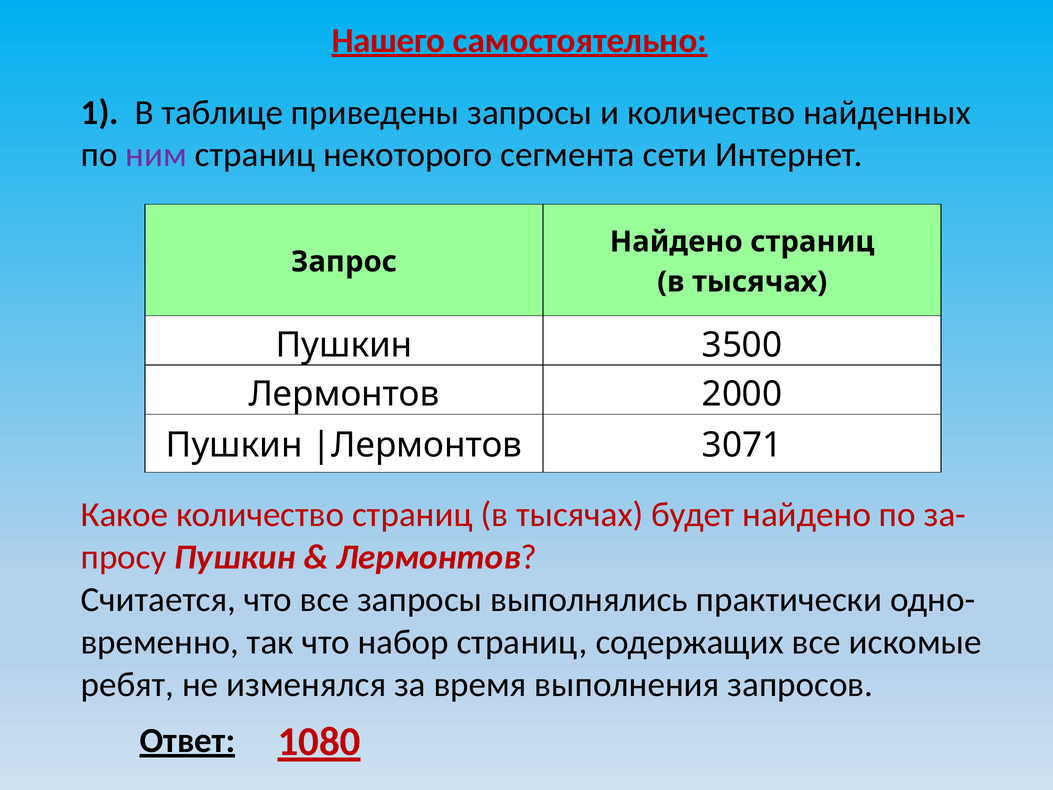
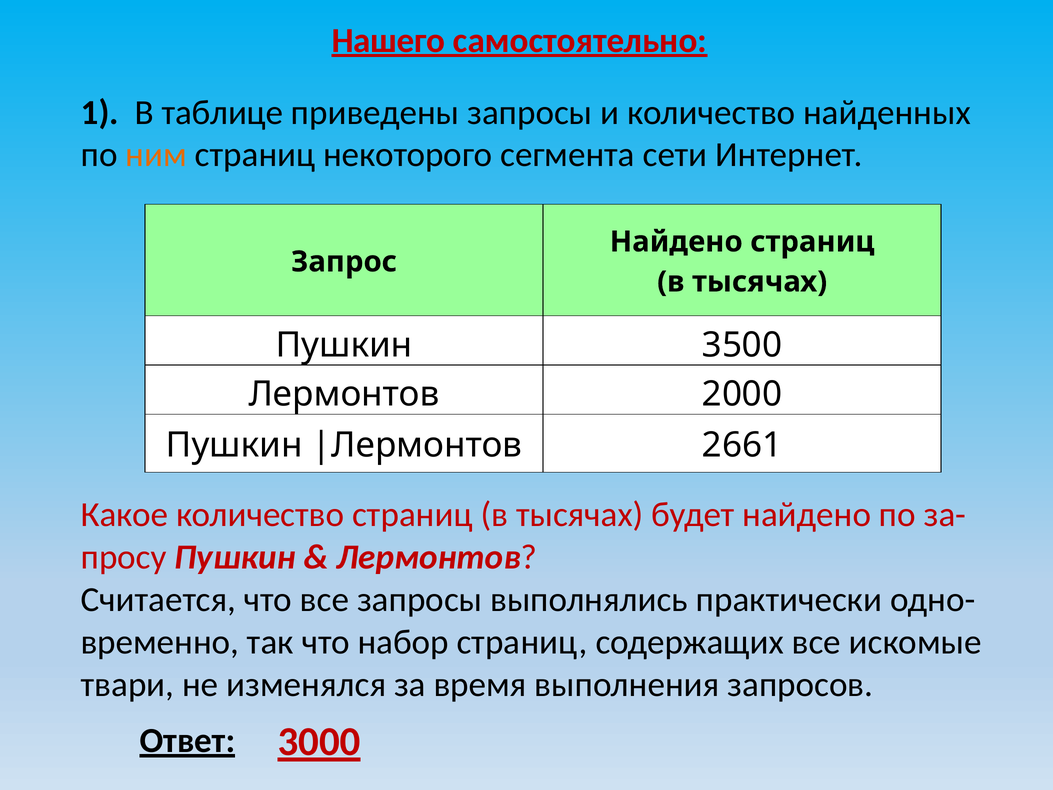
ним colour: purple -> orange (156, 155)
3071: 3071 -> 2661 (742, 445)
ребят: ребят -> твари (127, 684)
1080: 1080 -> 3000 (319, 742)
